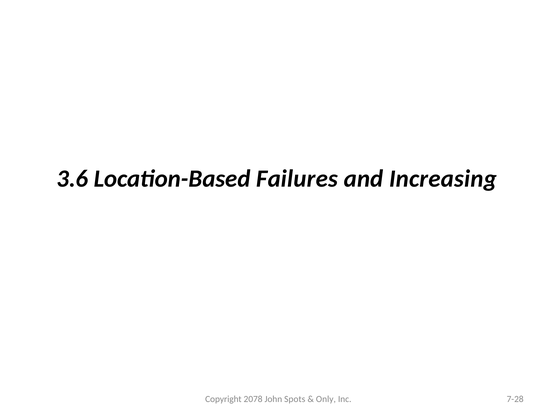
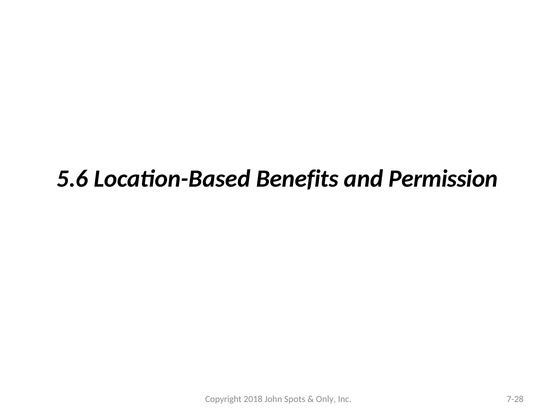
3.6: 3.6 -> 5.6 (72, 179)
Failures: Failures -> Benefits (297, 179)
Increasing: Increasing -> Permission (443, 179)
2078: 2078 -> 2018 (253, 399)
